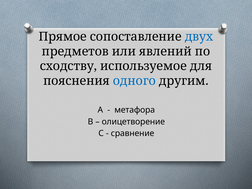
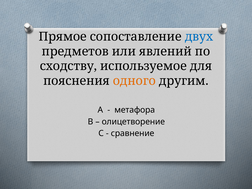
одного colour: blue -> orange (134, 81)
